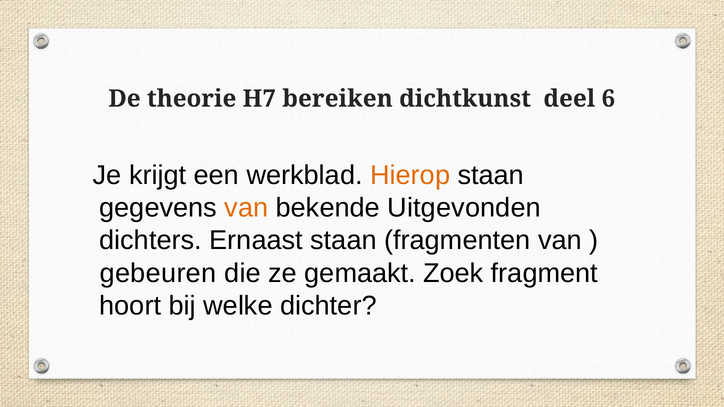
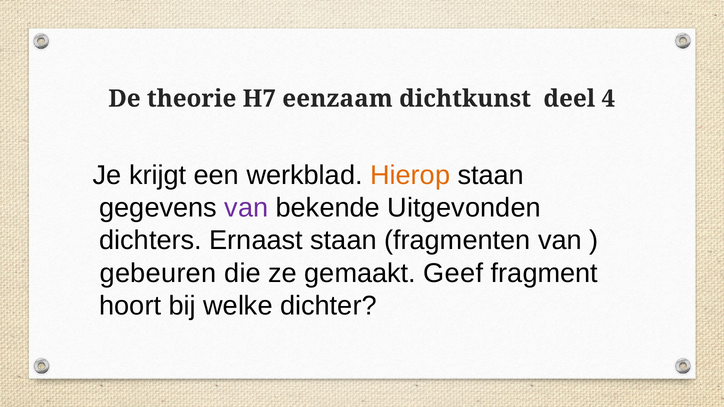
bereiken: bereiken -> eenzaam (337, 99)
6: 6 -> 4 (608, 99)
van colour: orange -> purple (246, 208)
Zoek: Zoek -> Geef (453, 273)
